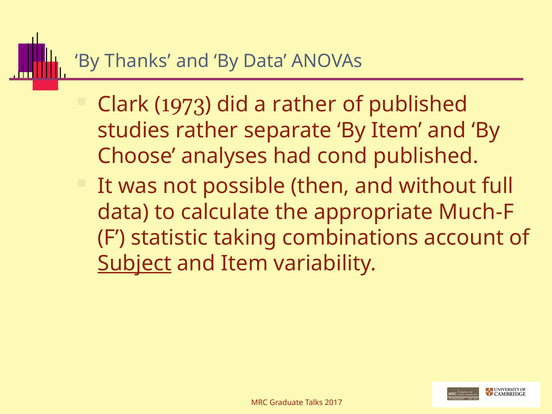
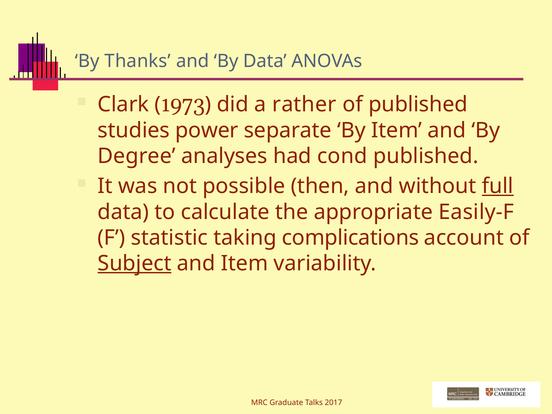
studies rather: rather -> power (207, 130)
Choose: Choose -> Degree (137, 156)
full underline: none -> present (498, 186)
Much-F: Much-F -> Easily-F (476, 212)
combinations: combinations -> complications (350, 238)
